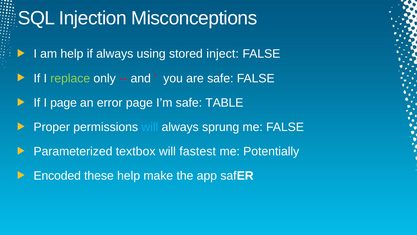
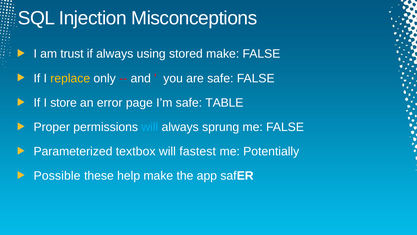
am help: help -> trust (72, 54)
stored inject: inject -> make (223, 54)
replace colour: light green -> yellow (70, 78)
I page: page -> store (64, 103)
Encoded: Encoded -> Possible (57, 176)
